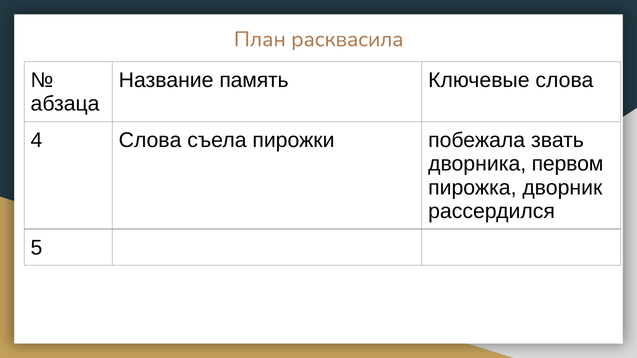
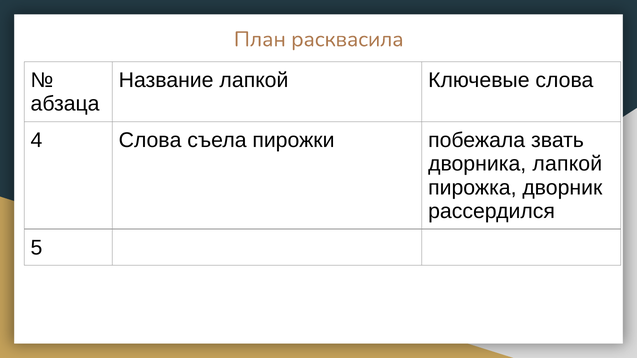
Название память: память -> лапкой (254, 80)
дворника первом: первом -> лапкой (567, 164)
